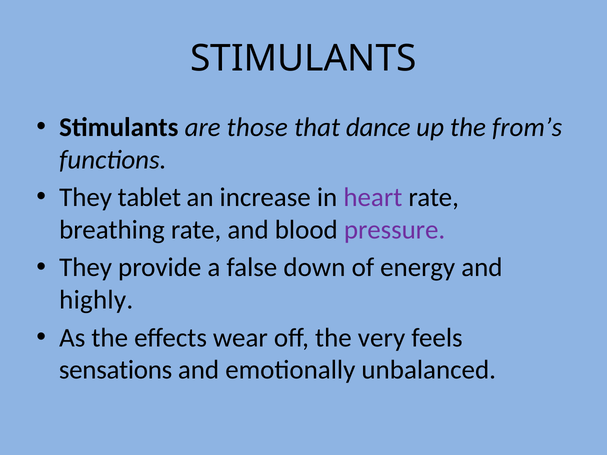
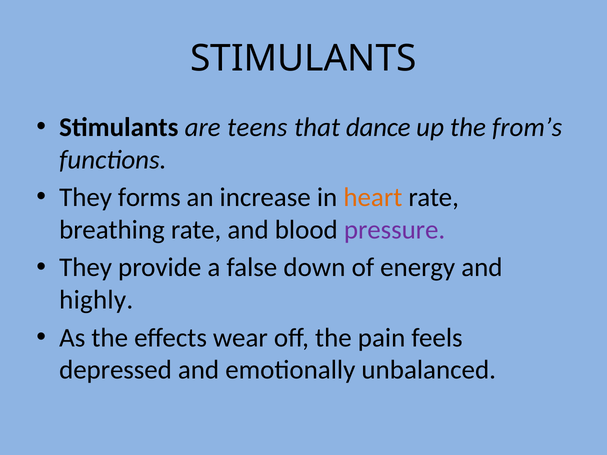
those: those -> teens (257, 127)
tablet: tablet -> forms (149, 198)
heart colour: purple -> orange (373, 198)
very: very -> pain (382, 338)
sensations: sensations -> depressed (115, 370)
